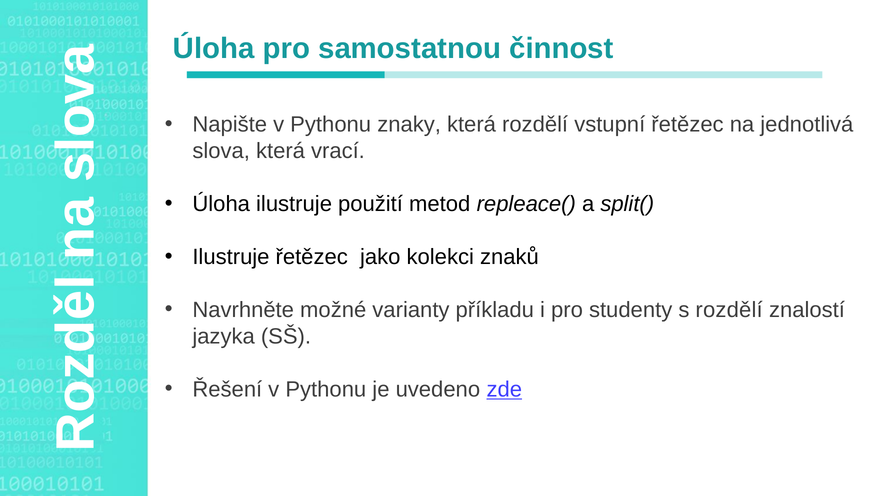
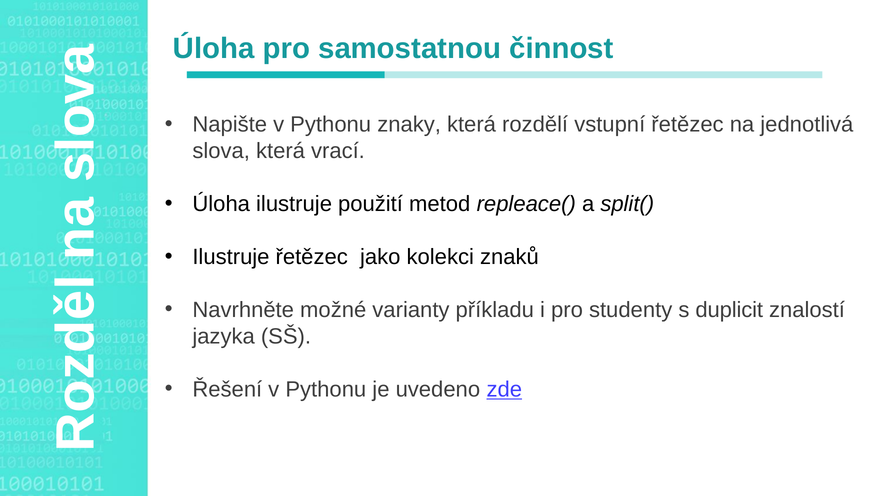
s rozdělí: rozdělí -> duplicit (729, 310)
